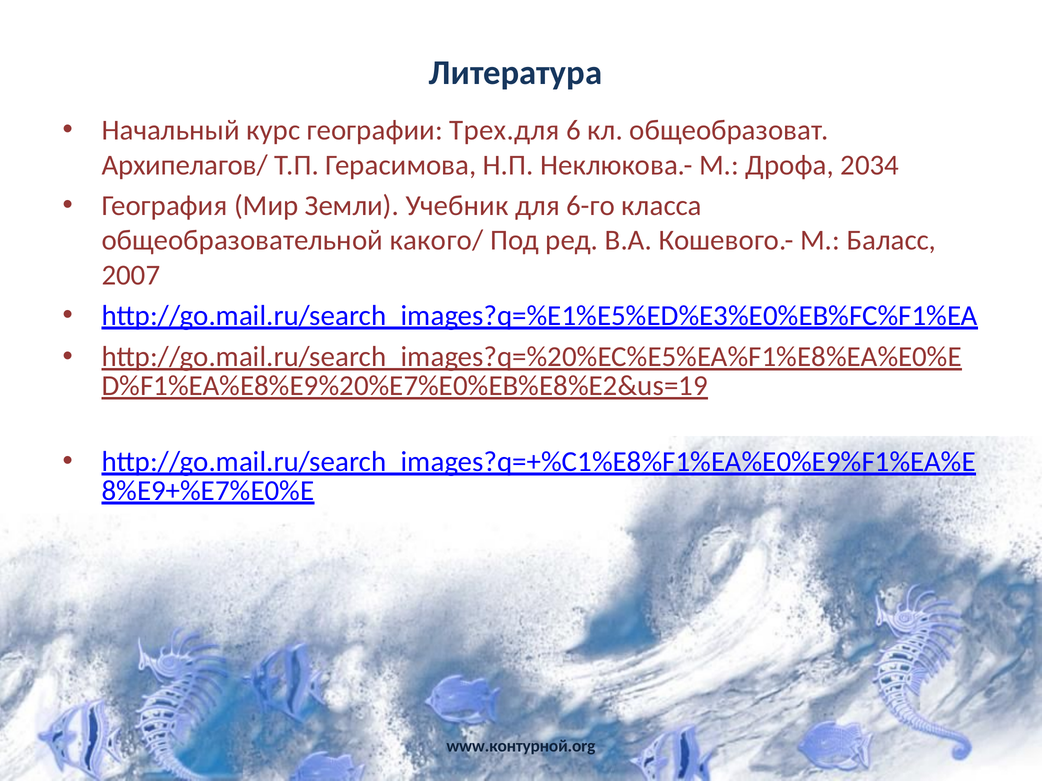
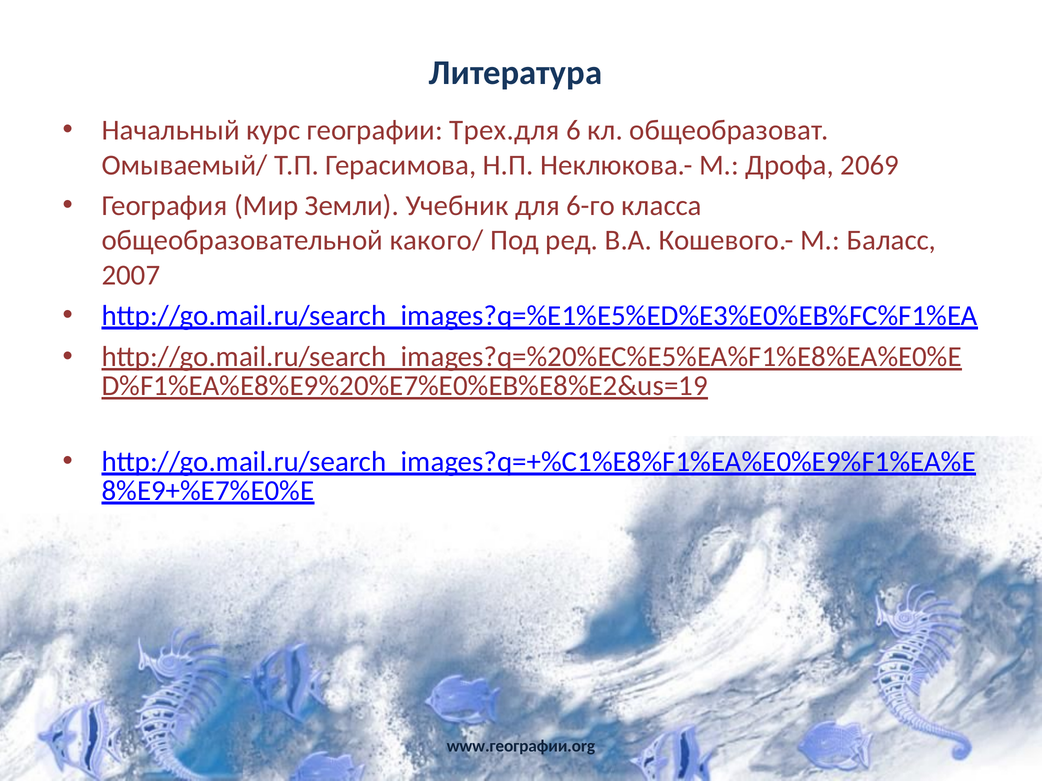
Архипелагов/: Архипелагов/ -> Омываемый/ (185, 165)
2034: 2034 -> 2069 (870, 165)
www.контурной.org: www.контурной.org -> www.географии.org (521, 746)
